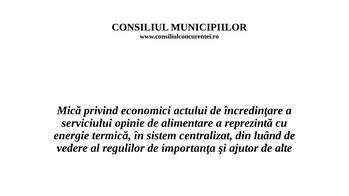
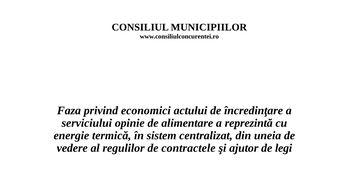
Mică: Mică -> Faza (69, 111)
luând: luând -> uneia (268, 136)
importanţa: importanţa -> contractele (188, 148)
alte: alte -> legi (284, 148)
